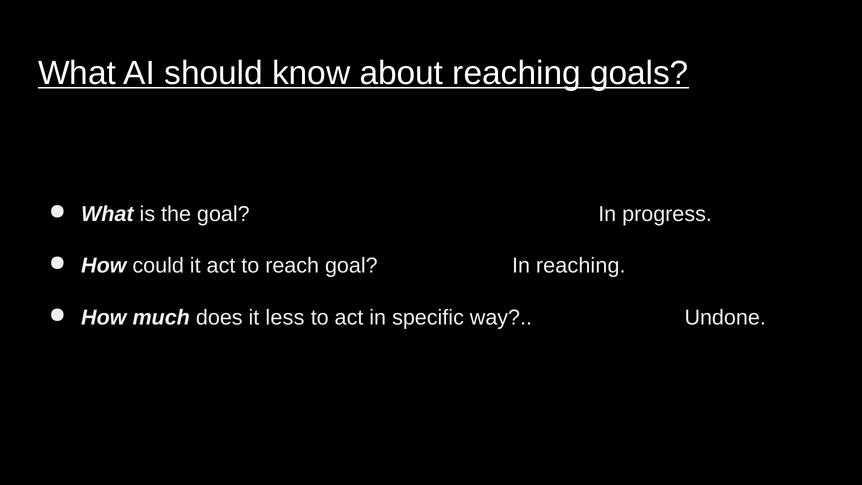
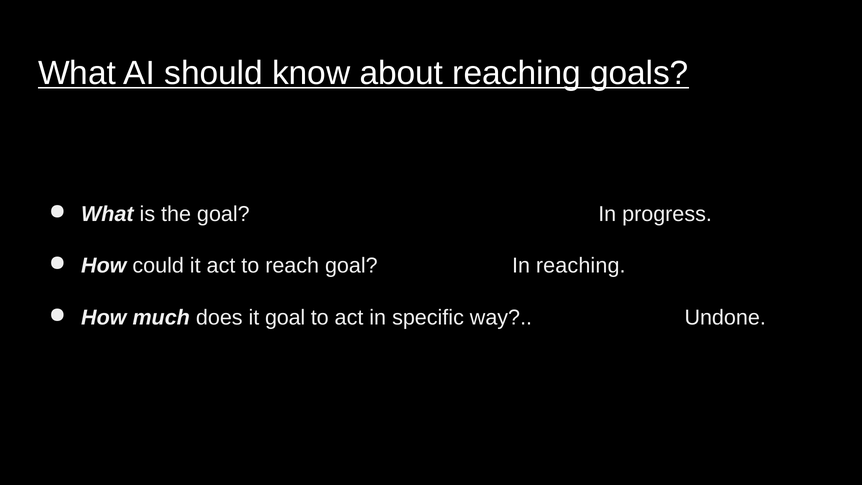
it less: less -> goal (285, 317)
